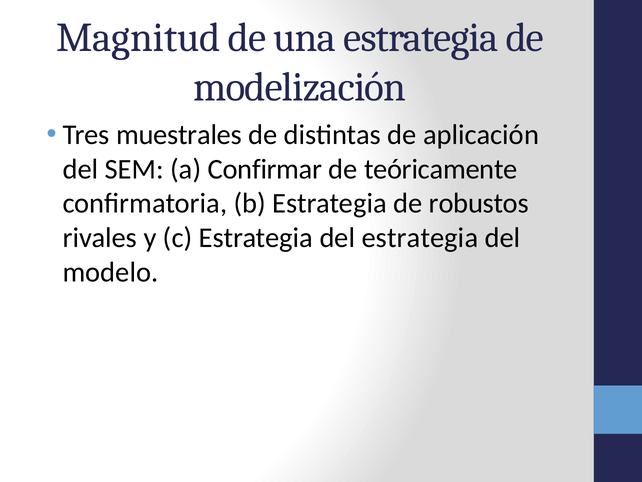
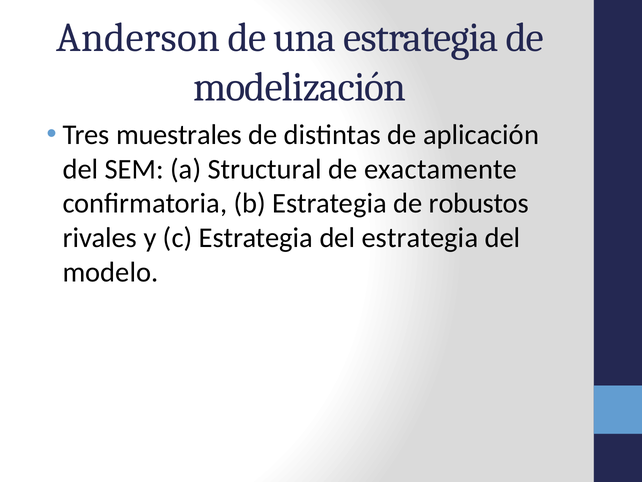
Magnitud: Magnitud -> Anderson (138, 38)
Confirmar: Confirmar -> Structural (265, 169)
teóricamente: teóricamente -> exactamente (441, 169)
